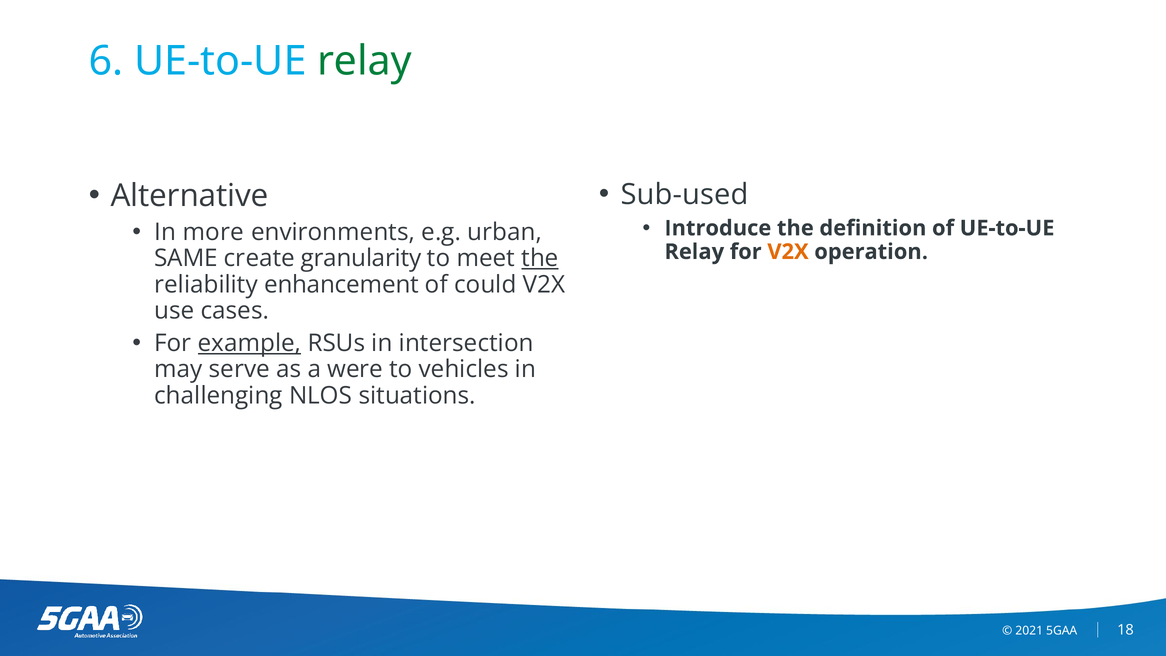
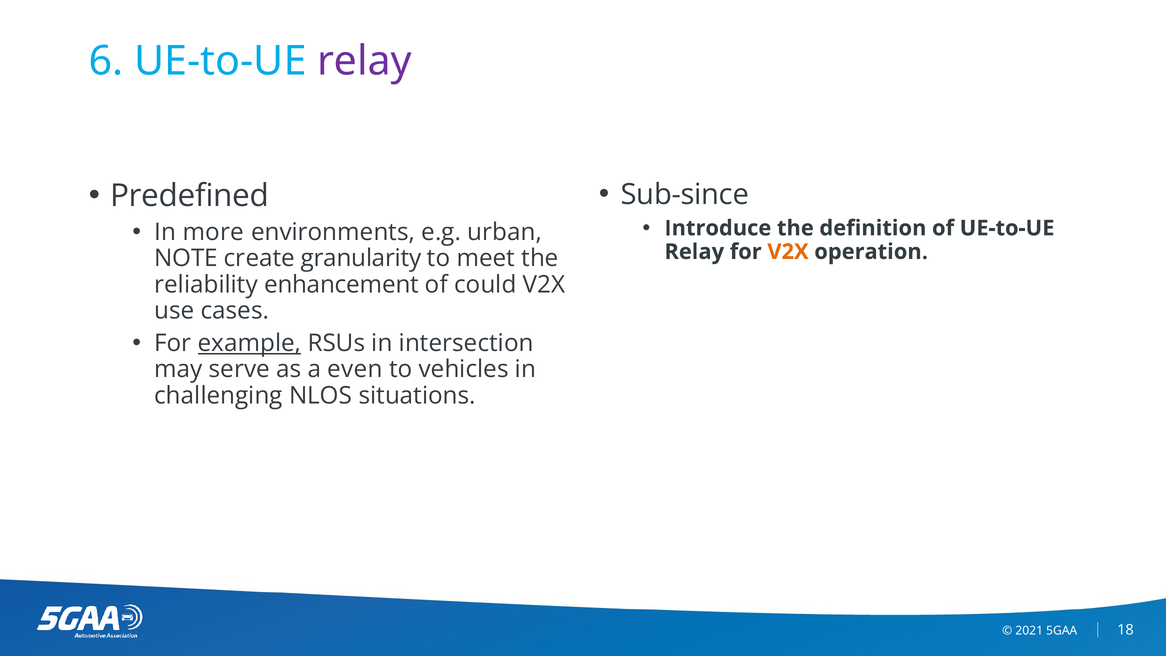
relay colour: green -> purple (364, 61)
Sub-used: Sub-used -> Sub-since (685, 194)
Alternative: Alternative -> Predefined (190, 196)
SAME: SAME -> NOTE (186, 258)
the underline: present -> none (540, 258)
were: were -> even (355, 369)
